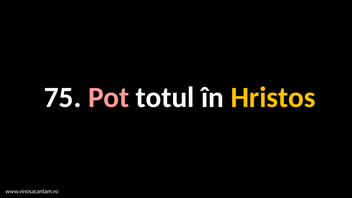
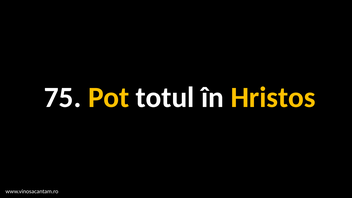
Pot colour: pink -> yellow (109, 97)
